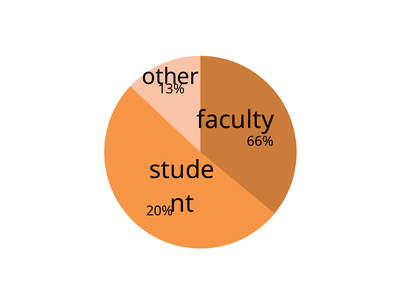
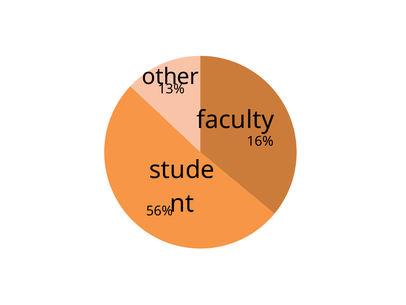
66%: 66% -> 16% (260, 141)
20%: 20% -> 56% (159, 211)
